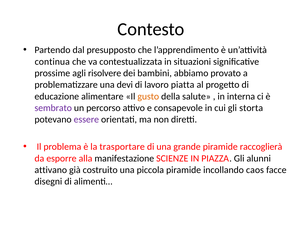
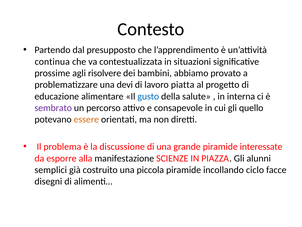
gusto colour: orange -> blue (148, 96)
storta: storta -> quello (251, 108)
essere colour: purple -> orange (86, 119)
trasportare: trasportare -> discussione (122, 146)
raccoglierà: raccoglierà -> interessate (261, 146)
attivano: attivano -> semplici (51, 170)
caos: caos -> ciclo (255, 170)
